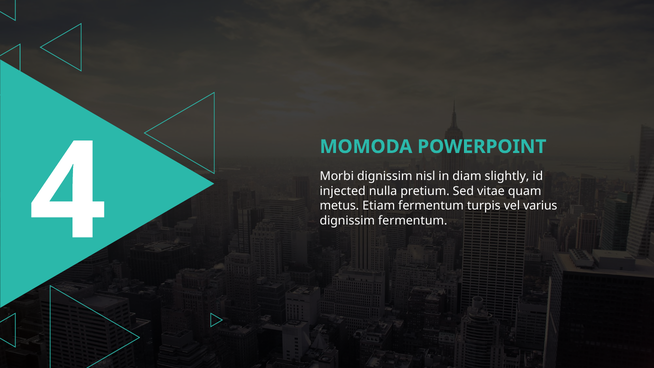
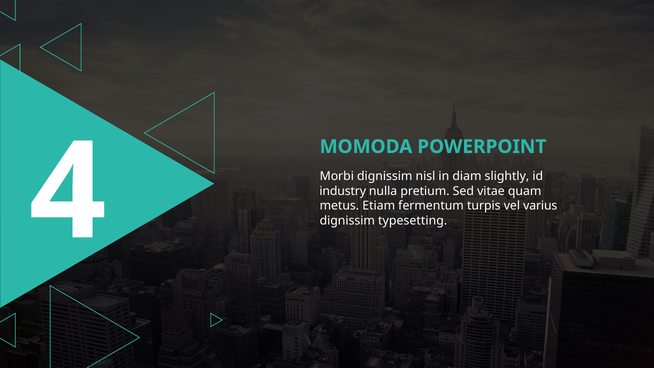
injected: injected -> industry (343, 191)
dignissim fermentum: fermentum -> typesetting (413, 220)
